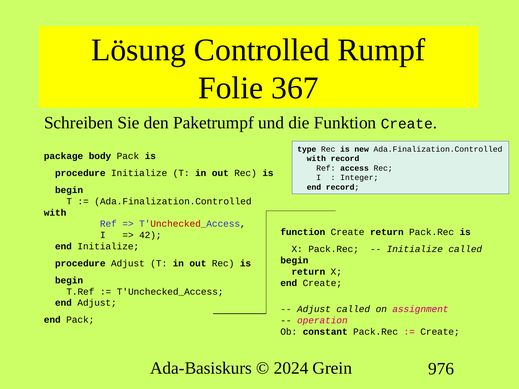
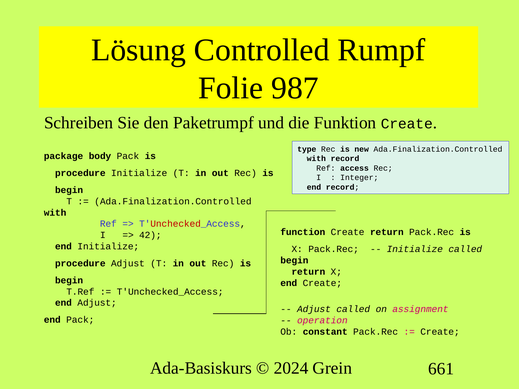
367: 367 -> 987 (295, 88)
976: 976 -> 661 (441, 369)
